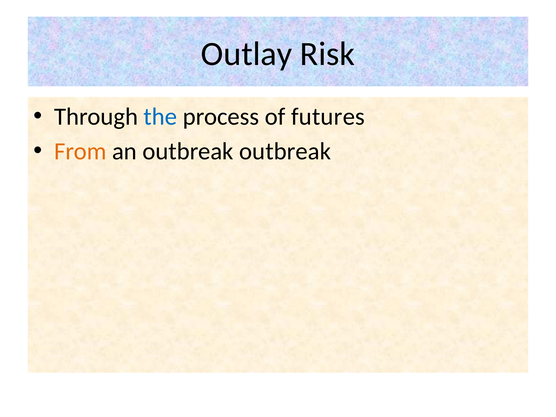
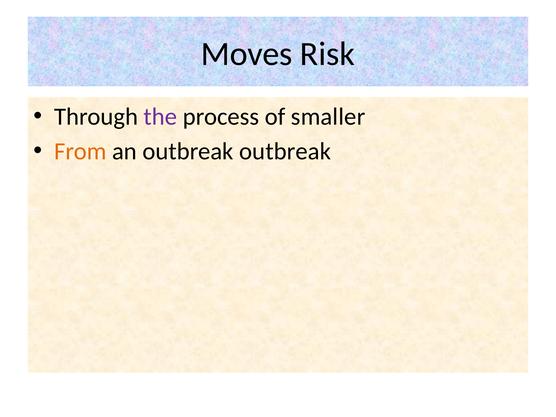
Outlay: Outlay -> Moves (247, 54)
the colour: blue -> purple (160, 117)
futures: futures -> smaller (328, 117)
